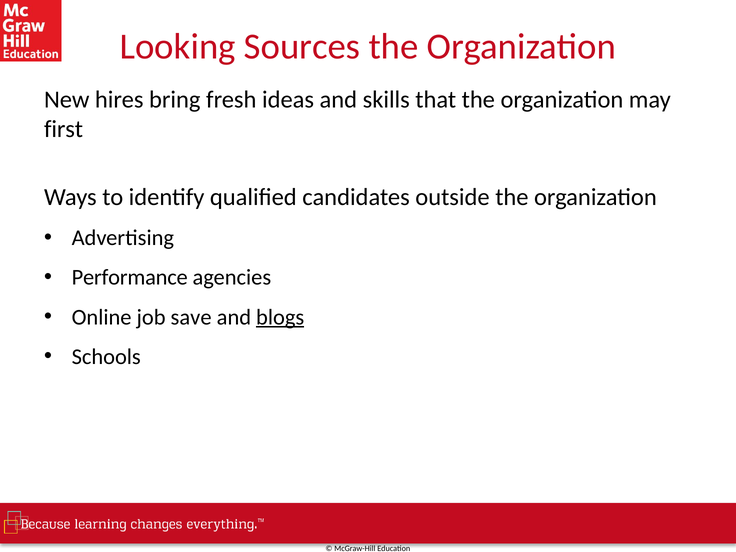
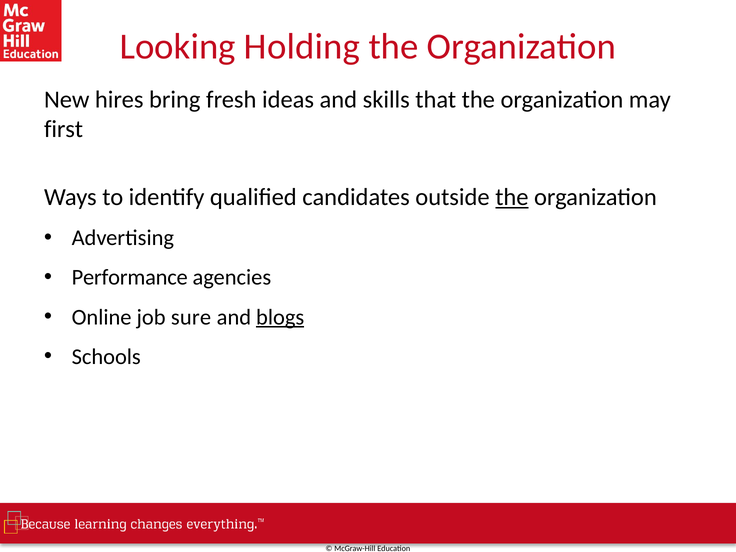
Sources: Sources -> Holding (302, 47)
the underline: none -> present (512, 197)
save: save -> sure (191, 317)
